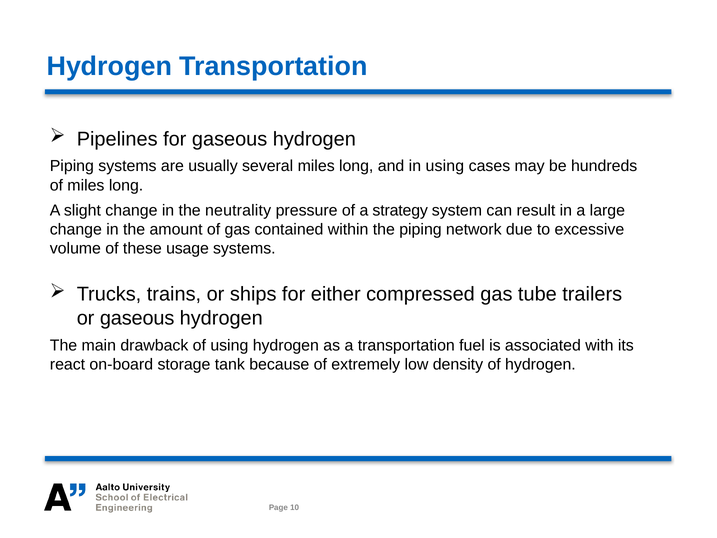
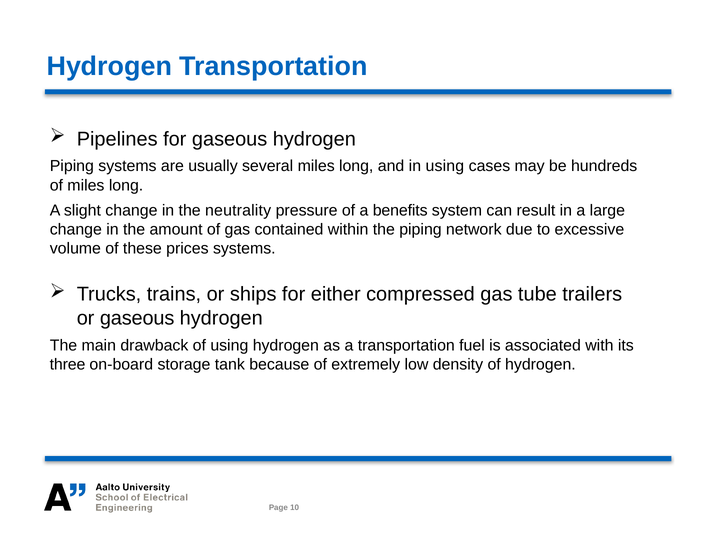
strategy: strategy -> benefits (400, 210)
usage: usage -> prices (187, 249)
react: react -> three (68, 364)
